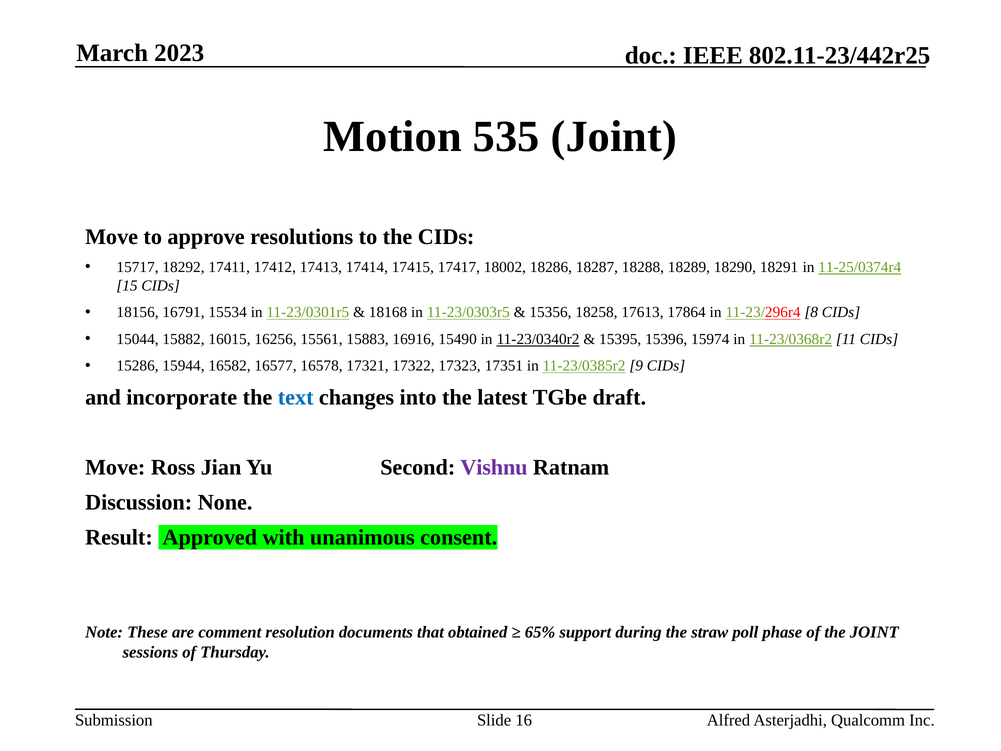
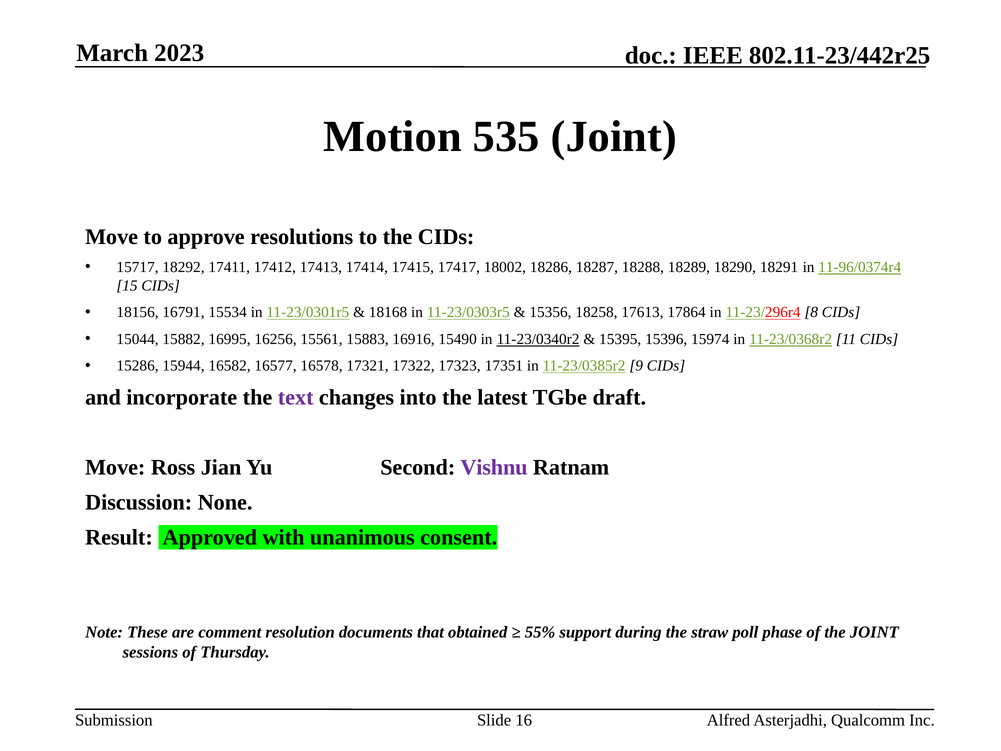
11-25/0374r4: 11-25/0374r4 -> 11-96/0374r4 (860, 267)
16015: 16015 -> 16995 (230, 339)
text colour: blue -> purple (296, 397)
65%: 65% -> 55% (540, 632)
